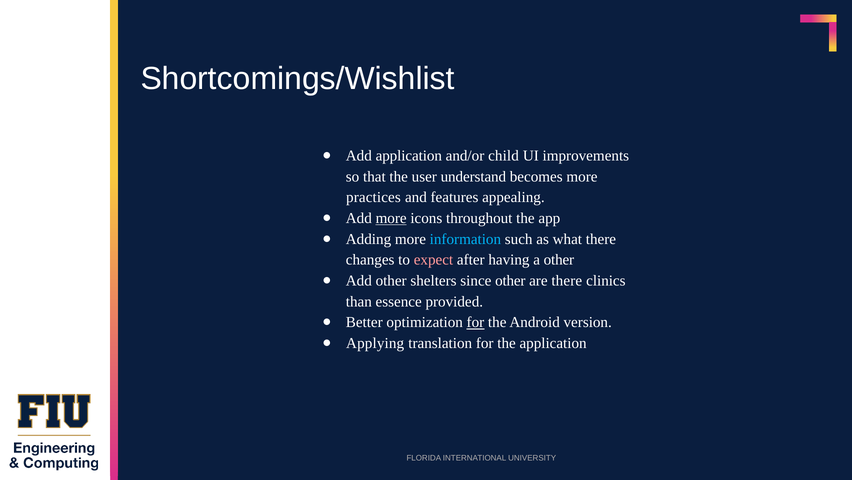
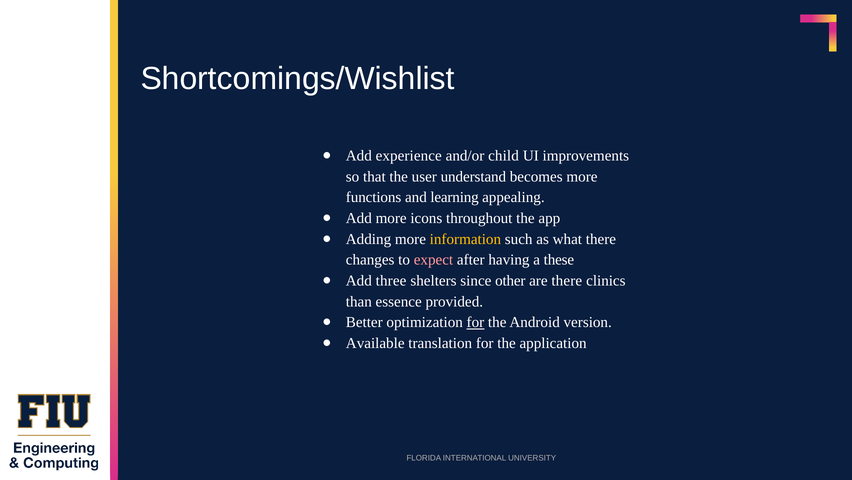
Add application: application -> experience (409, 155)
practices: practices -> functions (374, 197)
features: features -> learning (455, 197)
more underline: present -> none (391, 218)
information colour: light blue -> yellow (465, 239)
a other: other -> these (559, 259)
Add other: other -> three (391, 280)
Applying: Applying -> Available (375, 343)
